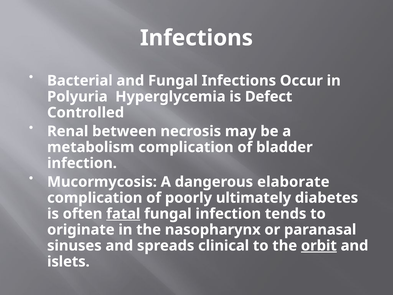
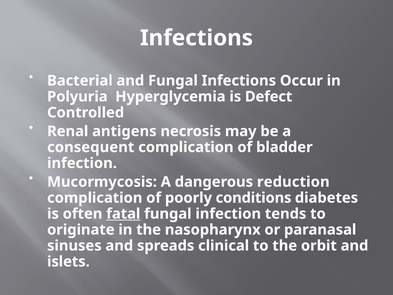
between: between -> antigens (124, 131)
metabolism: metabolism -> consequent (91, 147)
elaborate: elaborate -> reduction (293, 182)
ultimately: ultimately -> conditions (254, 198)
orbit underline: present -> none (319, 245)
